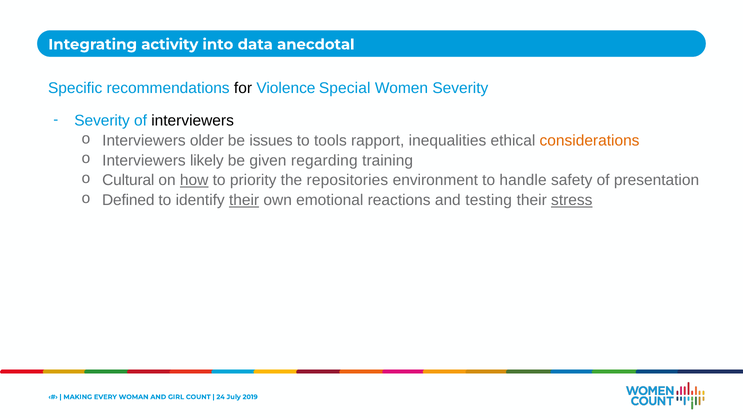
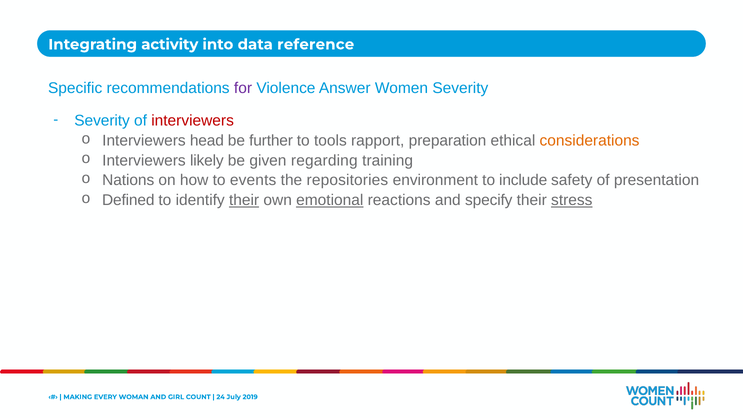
anecdotal: anecdotal -> reference (316, 44)
for colour: black -> purple (243, 88)
Special: Special -> Answer (345, 88)
interviewers colour: black -> red (193, 121)
older: older -> head (207, 141)
issues: issues -> further (271, 141)
inequalities: inequalities -> preparation (448, 141)
Cultural: Cultural -> Nations (128, 180)
how underline: present -> none (194, 180)
priority: priority -> events (253, 180)
handle: handle -> include (523, 180)
emotional underline: none -> present (330, 200)
testing: testing -> specify (489, 200)
